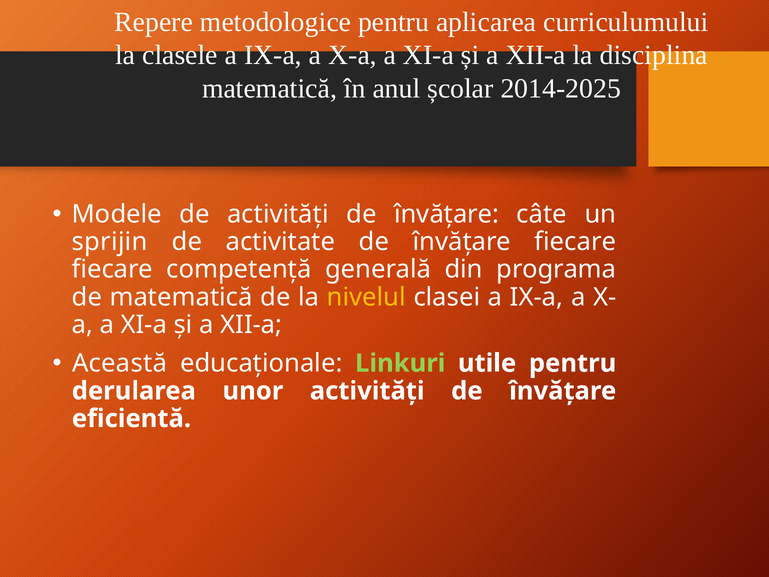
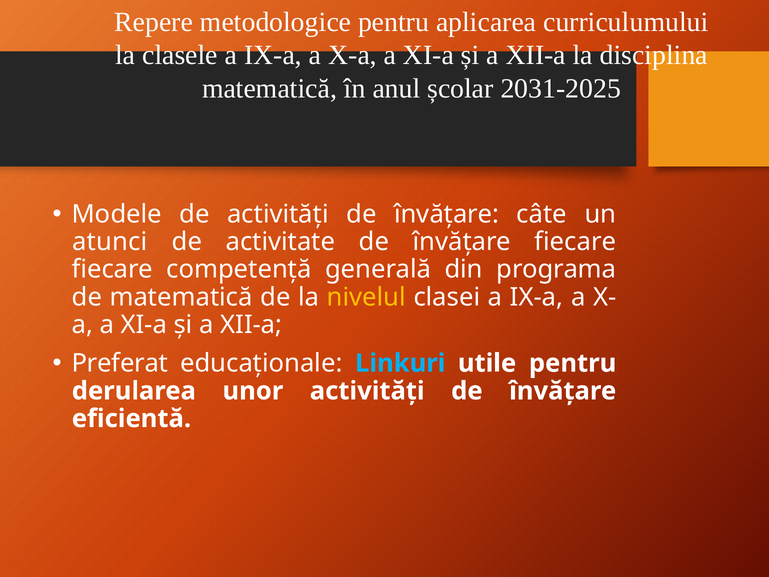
2014-2025: 2014-2025 -> 2031-2025 (561, 89)
sprijin: sprijin -> atunci (110, 242)
Această: Această -> Preferat (120, 363)
Linkuri colour: light green -> light blue (400, 363)
